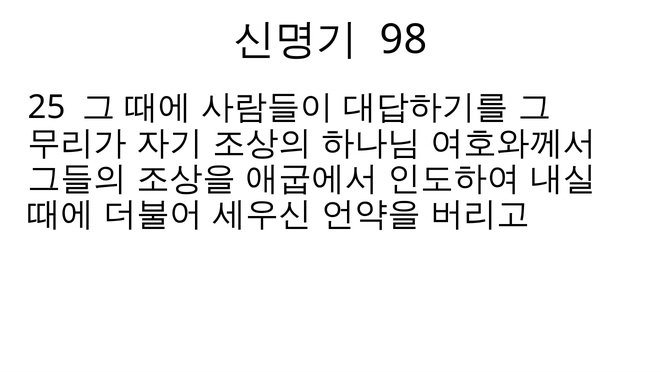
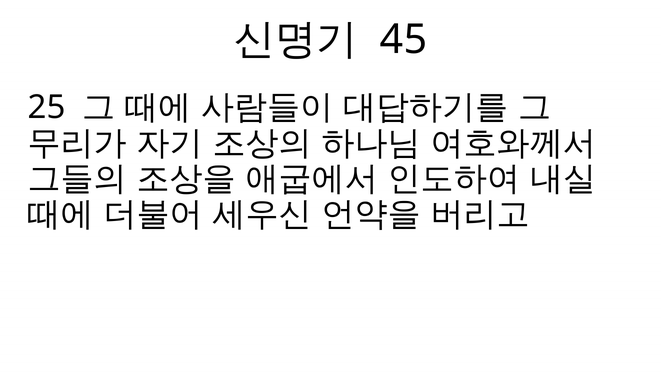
98: 98 -> 45 (404, 40)
